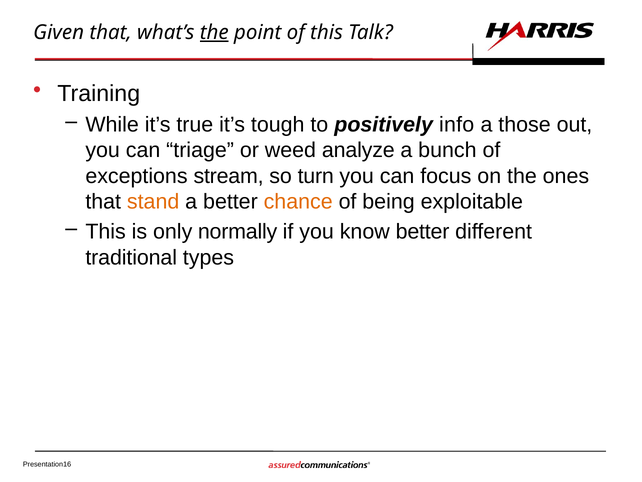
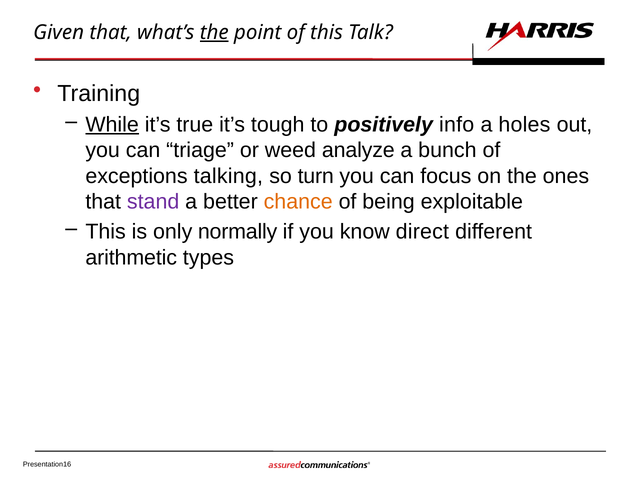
While underline: none -> present (112, 125)
those: those -> holes (524, 125)
stream: stream -> talking (228, 176)
stand colour: orange -> purple (153, 202)
know better: better -> direct (422, 232)
traditional: traditional -> arithmetic (131, 257)
